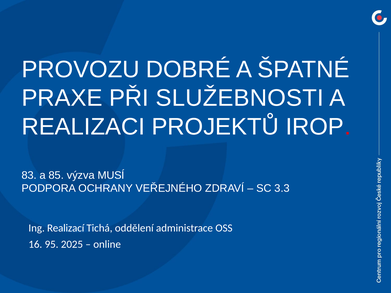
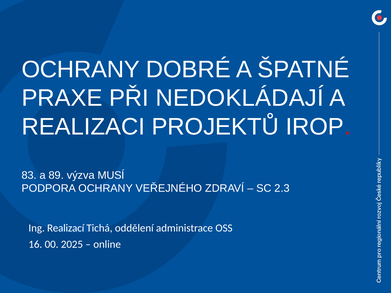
PROVOZU: PROVOZU -> OCHRANY (81, 69)
SLUŽEBNOSTI: SLUŽEBNOSTI -> NEDOKLÁDAJÍ (240, 98)
85: 85 -> 89 (56, 175)
3.3: 3.3 -> 2.3 (282, 188)
95: 95 -> 00 (52, 244)
